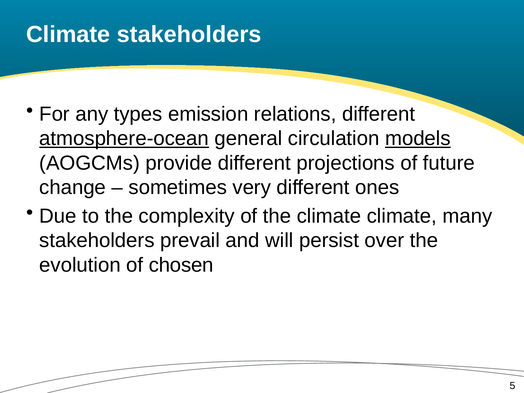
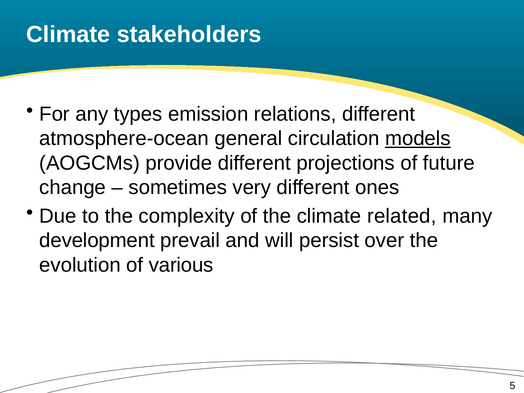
atmosphere-ocean underline: present -> none (124, 139)
climate climate: climate -> related (402, 216)
stakeholders: stakeholders -> development (97, 241)
chosen: chosen -> various (181, 265)
